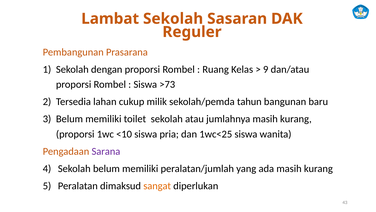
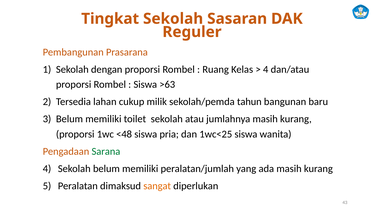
Lambat: Lambat -> Tingkat (110, 19)
9: 9 -> 4 (266, 69)
>73: >73 -> >63 (167, 84)
<10: <10 -> <48 (124, 134)
Sarana colour: purple -> green (106, 151)
